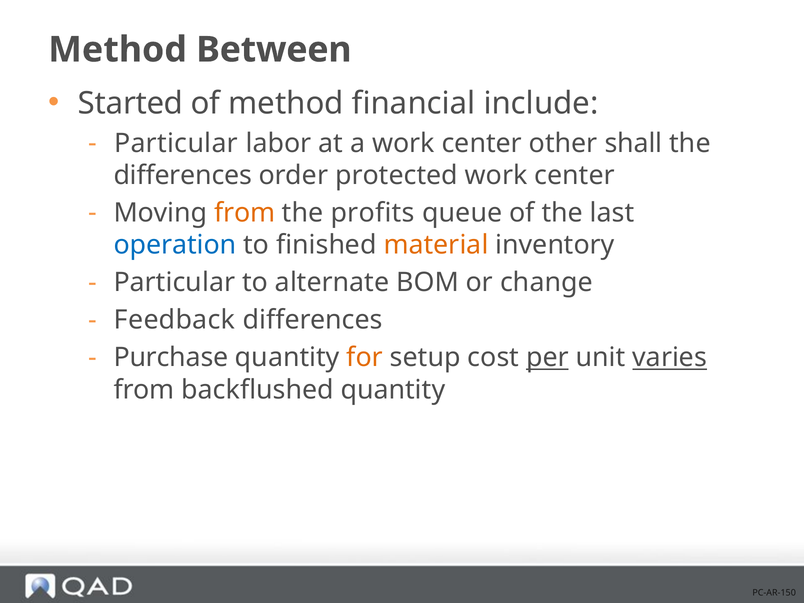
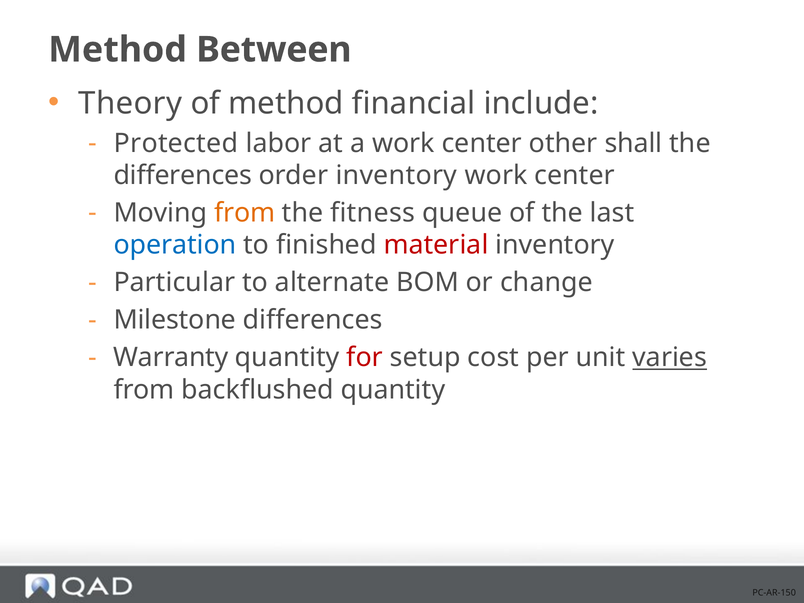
Started: Started -> Theory (130, 103)
Particular: Particular -> Protected (176, 143)
order protected: protected -> inventory (396, 175)
profits: profits -> fitness (373, 213)
material colour: orange -> red (436, 245)
Feedback: Feedback -> Milestone (175, 320)
Purchase: Purchase -> Warranty (171, 358)
for colour: orange -> red (365, 358)
per underline: present -> none (547, 358)
